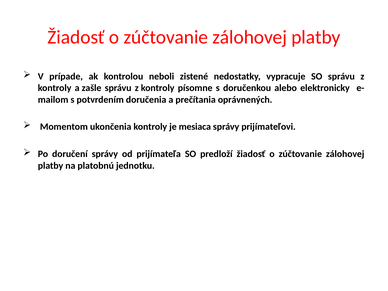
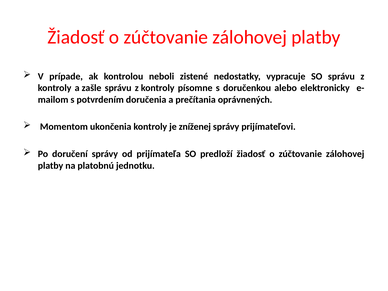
mesiaca: mesiaca -> zníženej (195, 127)
